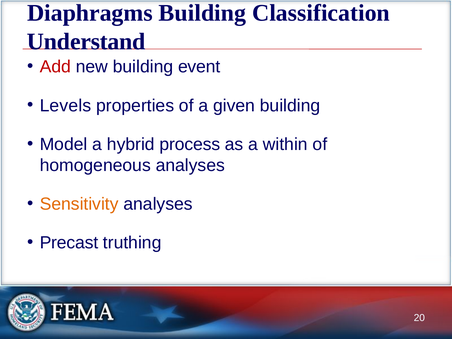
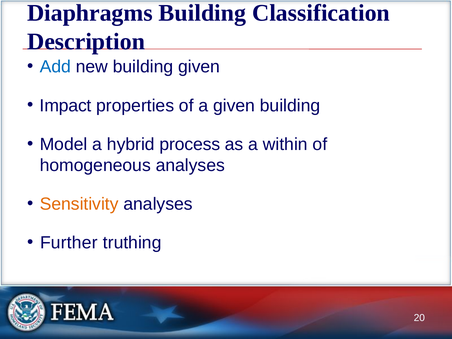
Understand: Understand -> Description (86, 42)
Add colour: red -> blue (55, 67)
building event: event -> given (199, 67)
Levels: Levels -> Impact (66, 106)
Precast: Precast -> Further (69, 243)
